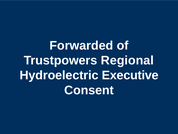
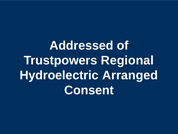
Forwarded: Forwarded -> Addressed (81, 45)
Executive: Executive -> Arranged (130, 75)
